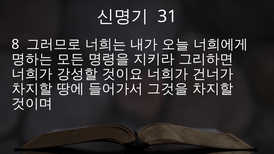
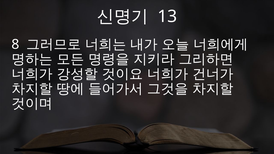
31: 31 -> 13 (167, 16)
